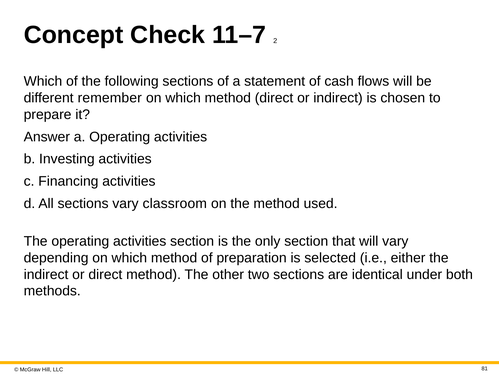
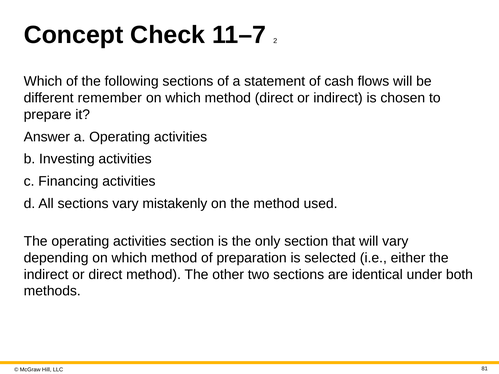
classroom: classroom -> mistakenly (175, 204)
